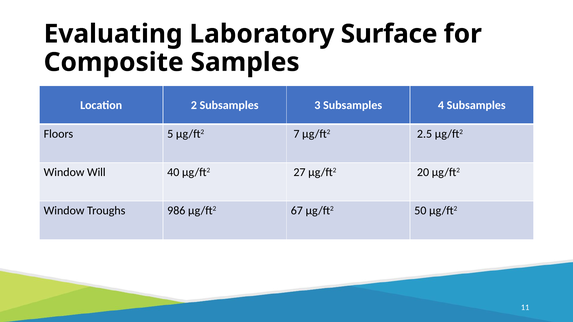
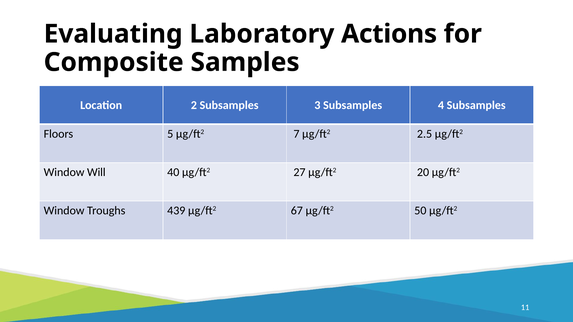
Surface: Surface -> Actions (389, 34)
986: 986 -> 439 (176, 211)
